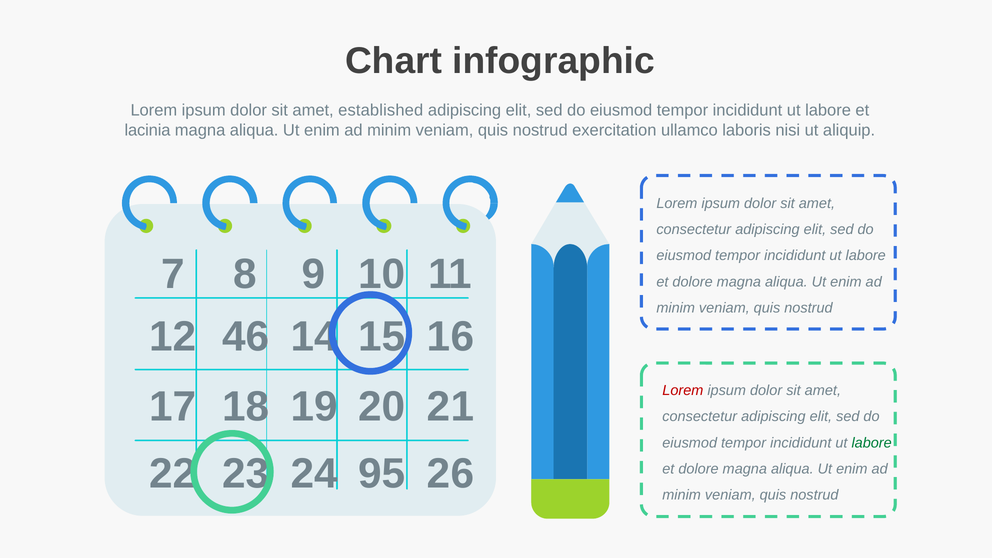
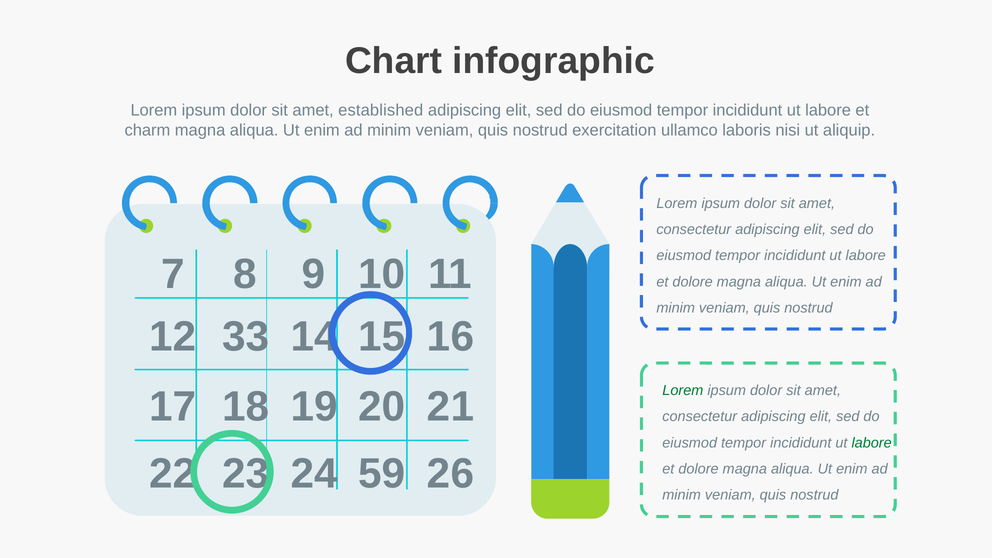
lacinia: lacinia -> charm (147, 130)
46: 46 -> 33 (246, 337)
Lorem colour: red -> green (683, 391)
95: 95 -> 59 (382, 474)
